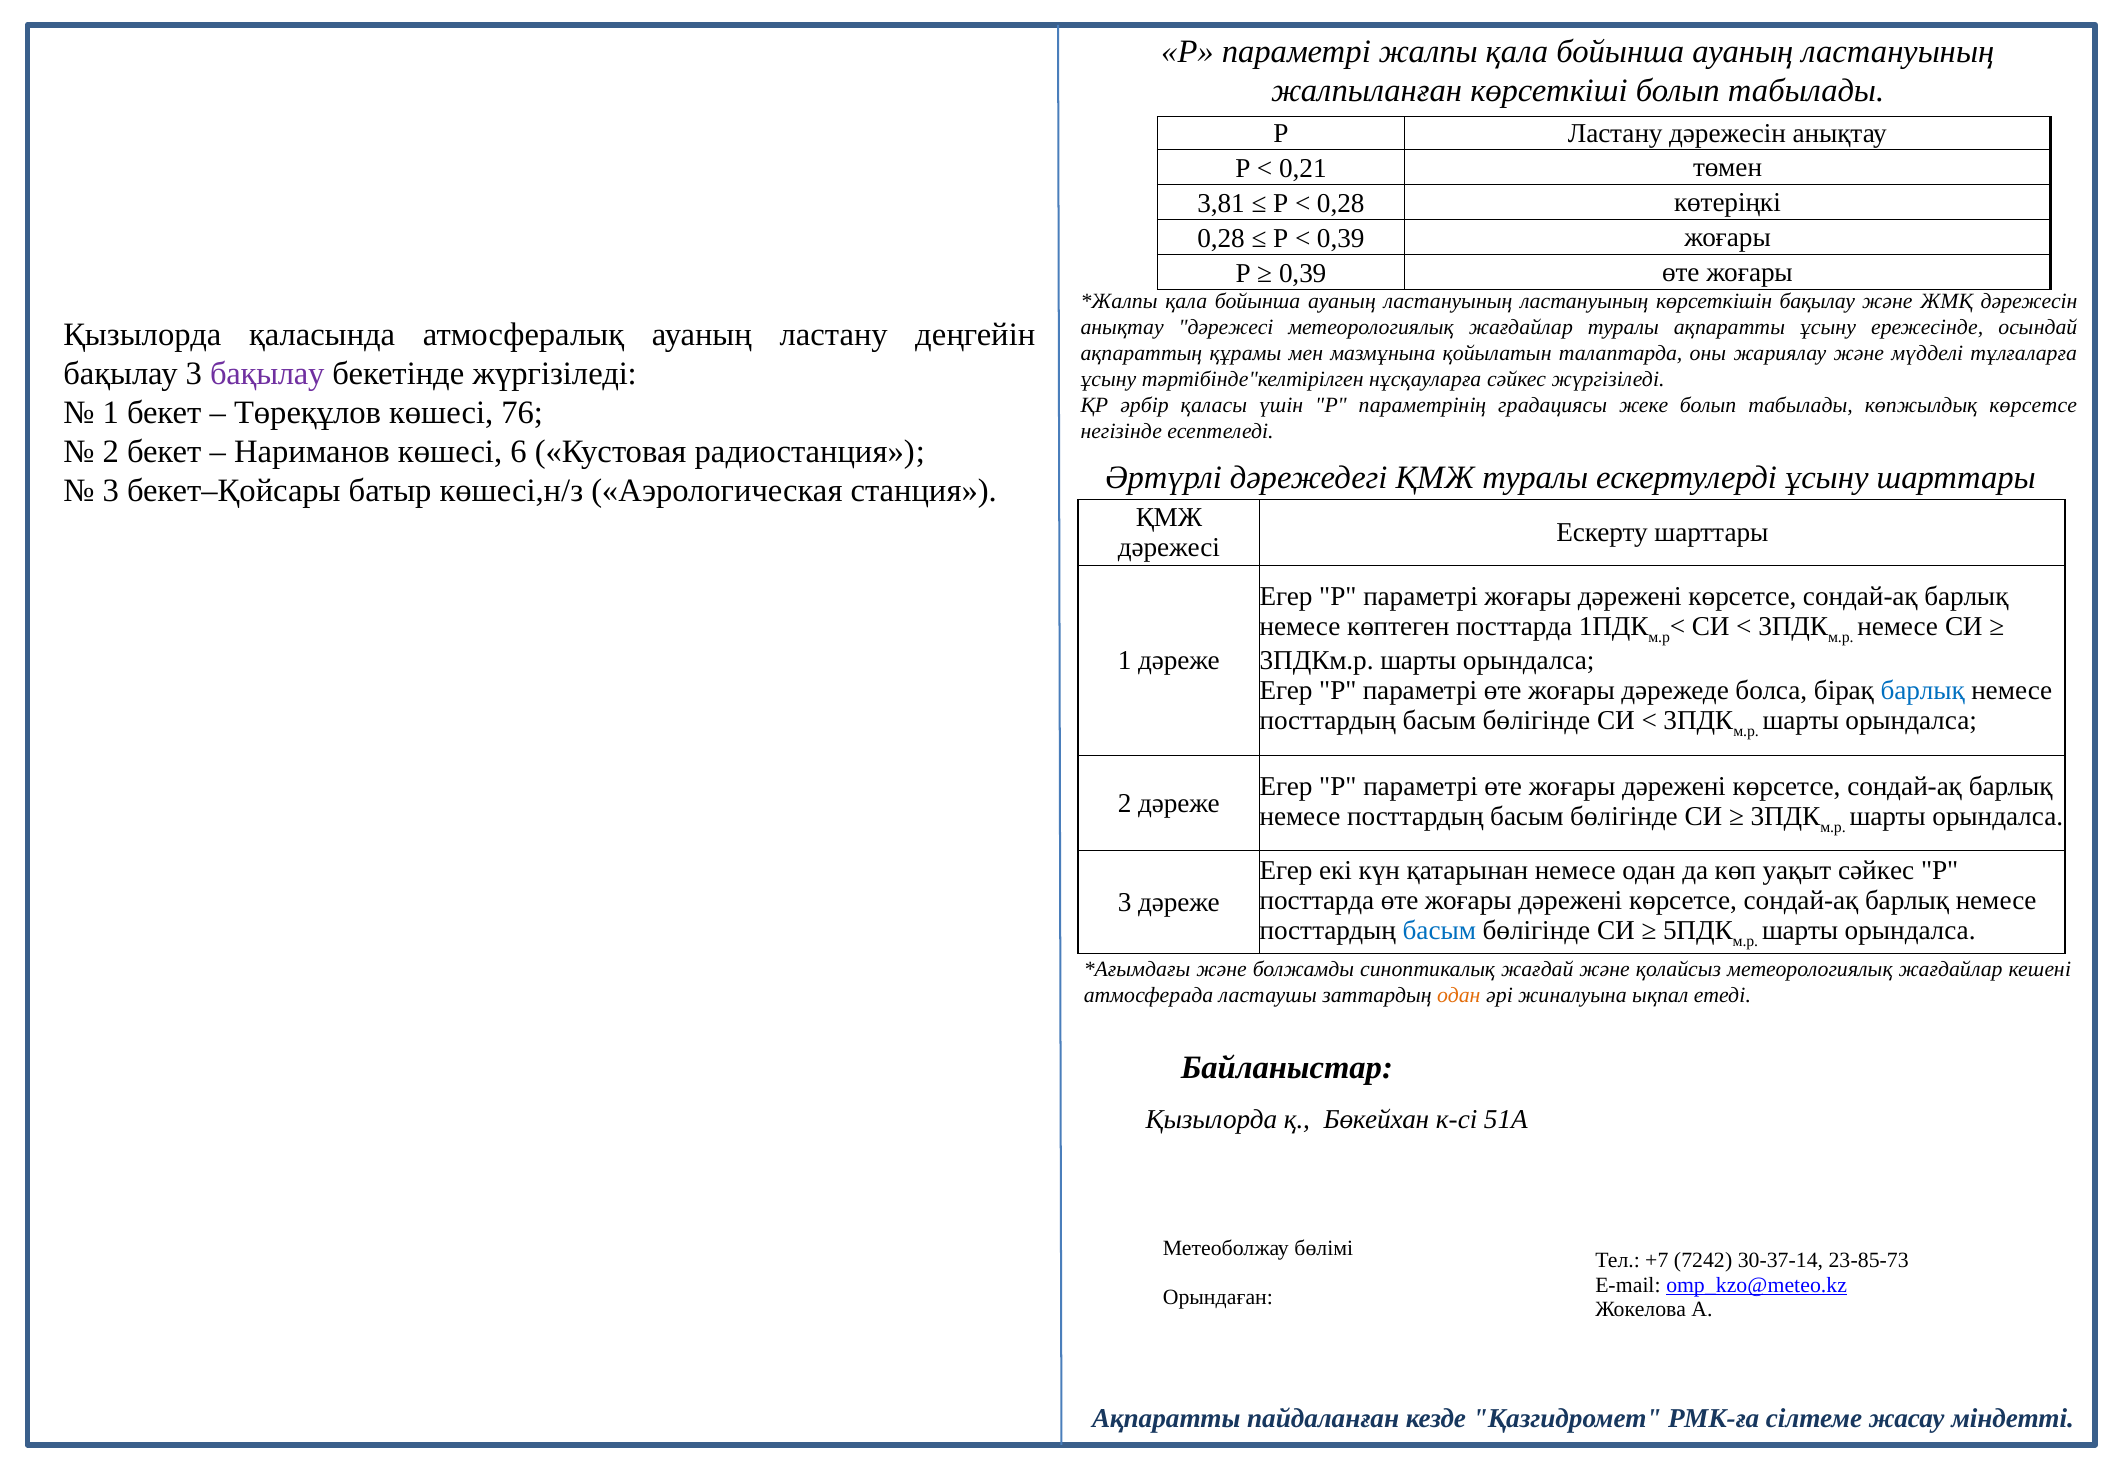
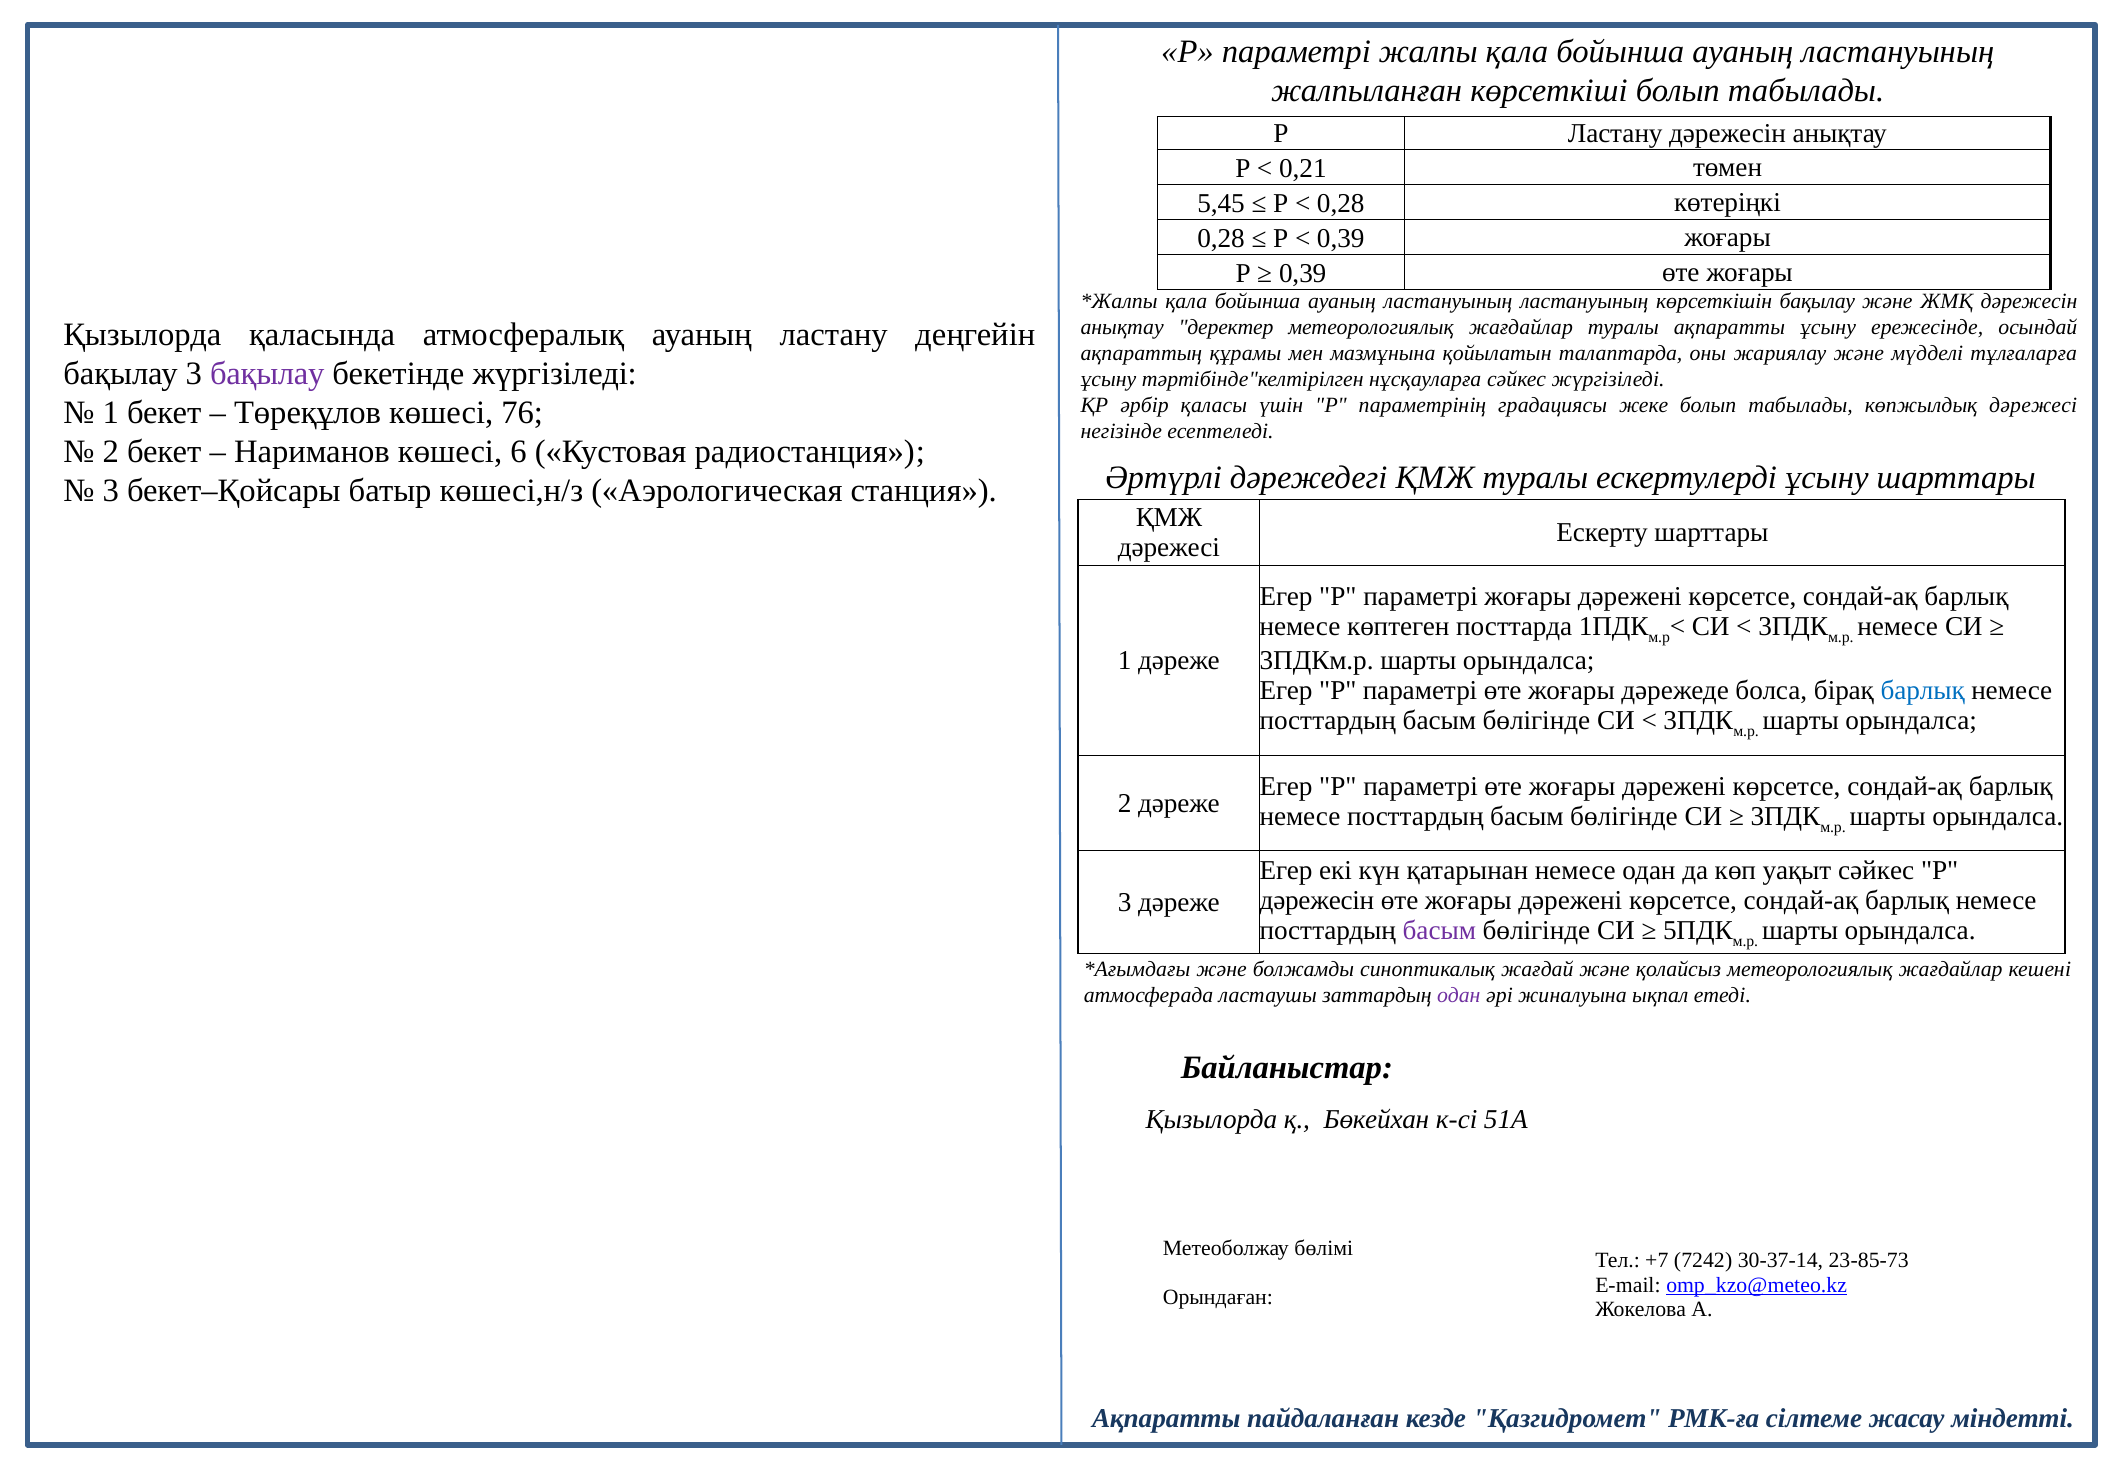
3,81: 3,81 -> 5,45 (1221, 203)
анықтау дәрежесі: дәрежесі -> деректер (1226, 327)
көпжылдық көрсетсе: көрсетсе -> дәрежесі (2033, 405)
посттарда: посттарда -> дәрежесін (1317, 900)
басым colour: blue -> purple (1439, 930)
одан colour: orange -> purple (1459, 995)
